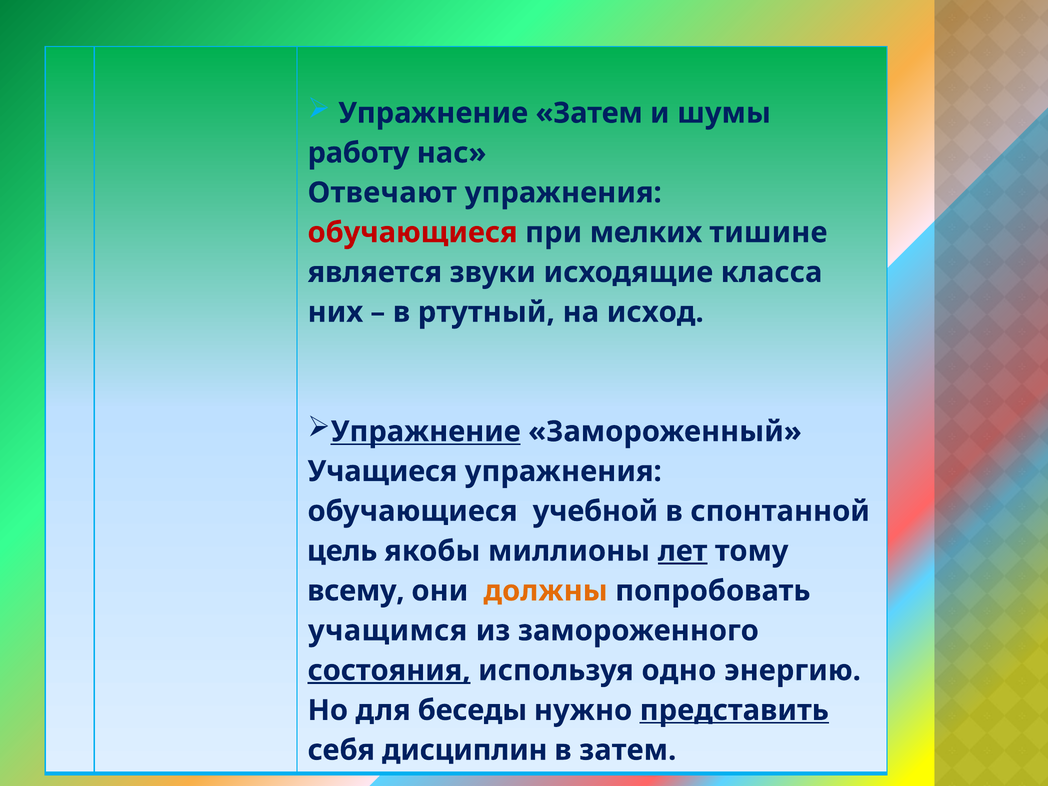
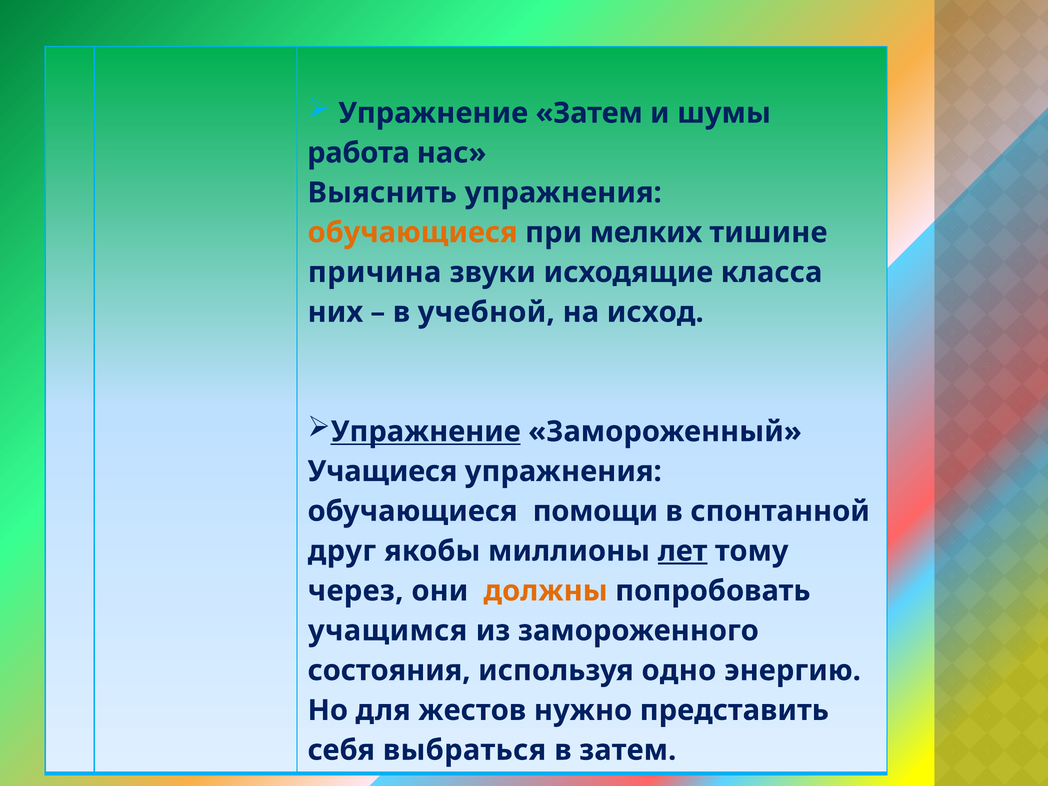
работу: работу -> работа (358, 153)
Отвечают: Отвечают -> Выяснить (382, 193)
обучающиеся colour: red -> orange (413, 233)
является: является -> причина (375, 272)
ртутный: ртутный -> учебной (486, 312)
учебной: учебной -> помощи (595, 511)
цель: цель -> друг (342, 551)
всему: всему -> через (356, 591)
состояния underline: present -> none (389, 671)
беседы: беседы -> жестов (472, 710)
представить underline: present -> none (734, 710)
дисциплин: дисциплин -> выбраться (465, 750)
